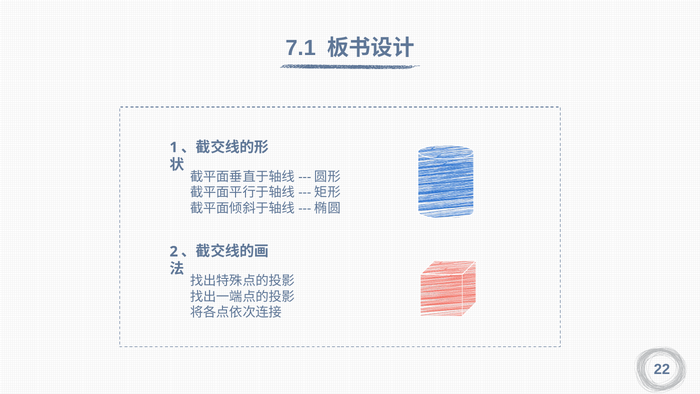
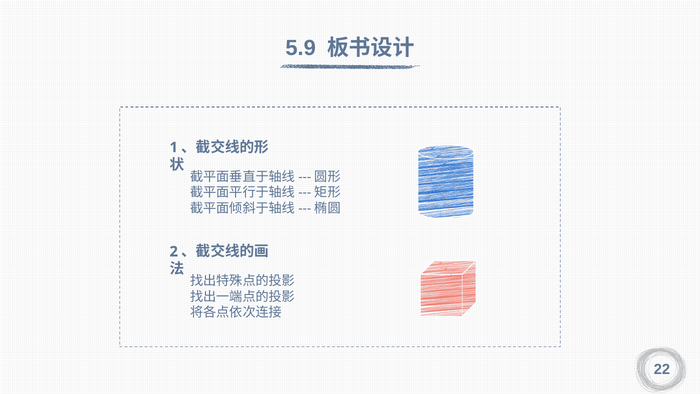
7.1: 7.1 -> 5.9 (301, 48)
